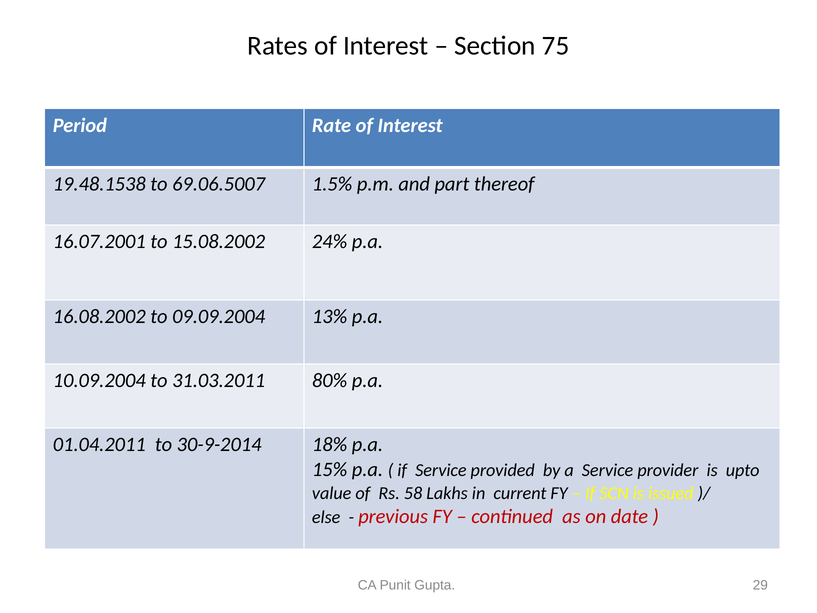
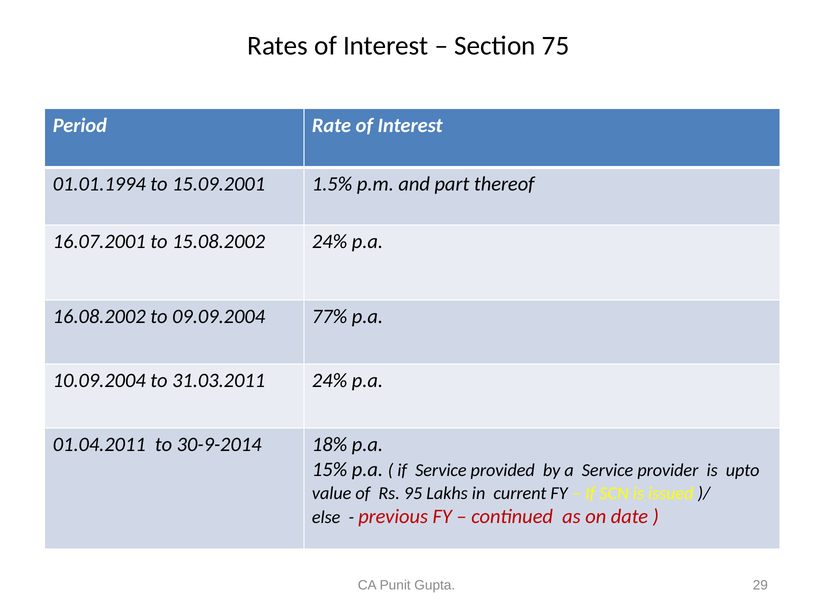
19.48.1538: 19.48.1538 -> 01.01.1994 (99, 184)
69.06.5007: 69.06.5007 -> 15.09.2001 (219, 184)
13%: 13% -> 77% (330, 317)
31.03.2011 80%: 80% -> 24% (330, 380)
58: 58 -> 95 (413, 493)
